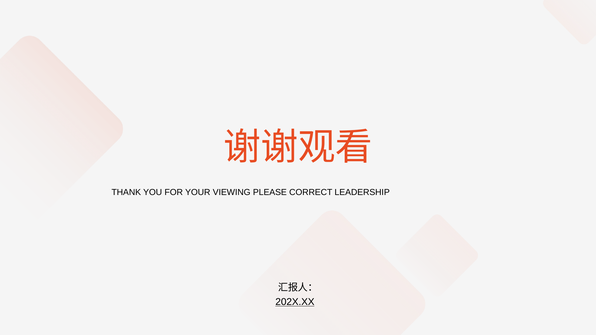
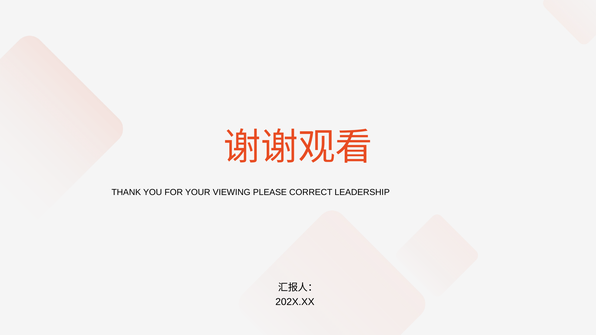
202X.XX underline: present -> none (295, 302)
